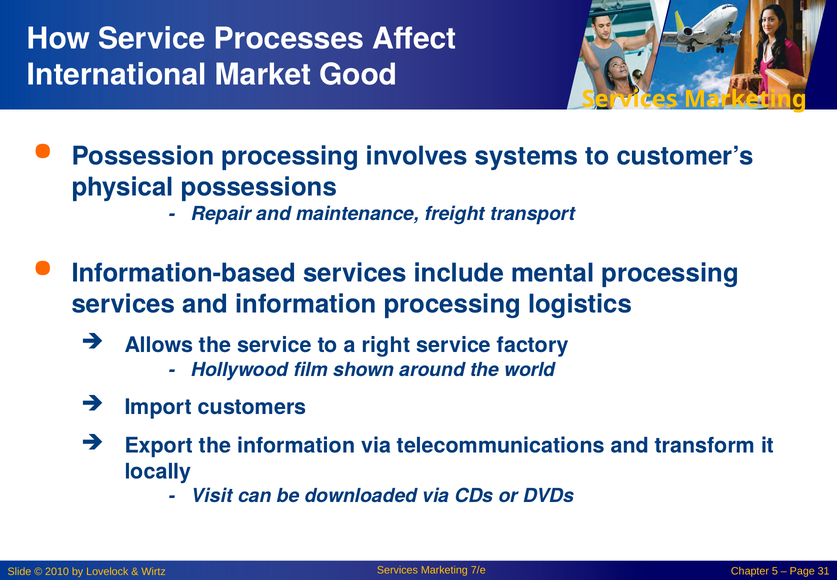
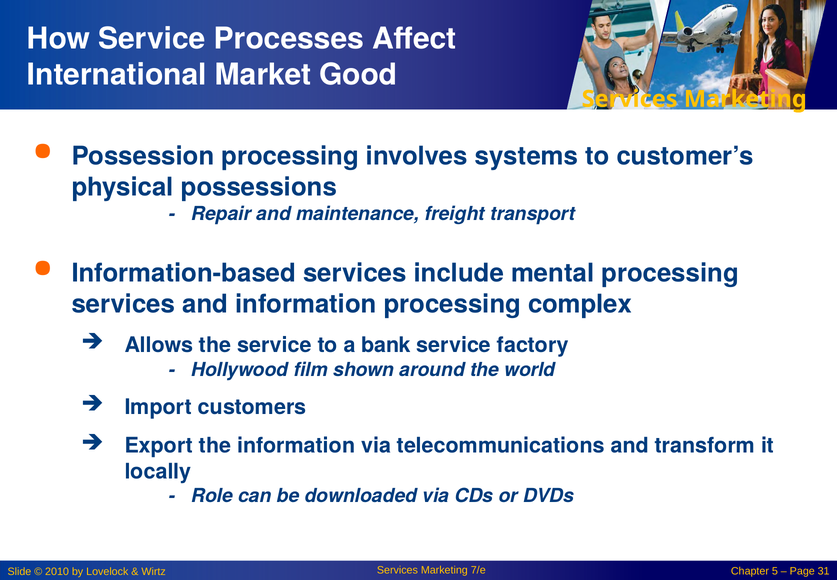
logistics: logistics -> complex (580, 304)
right: right -> bank (386, 345)
Visit: Visit -> Role (212, 496)
